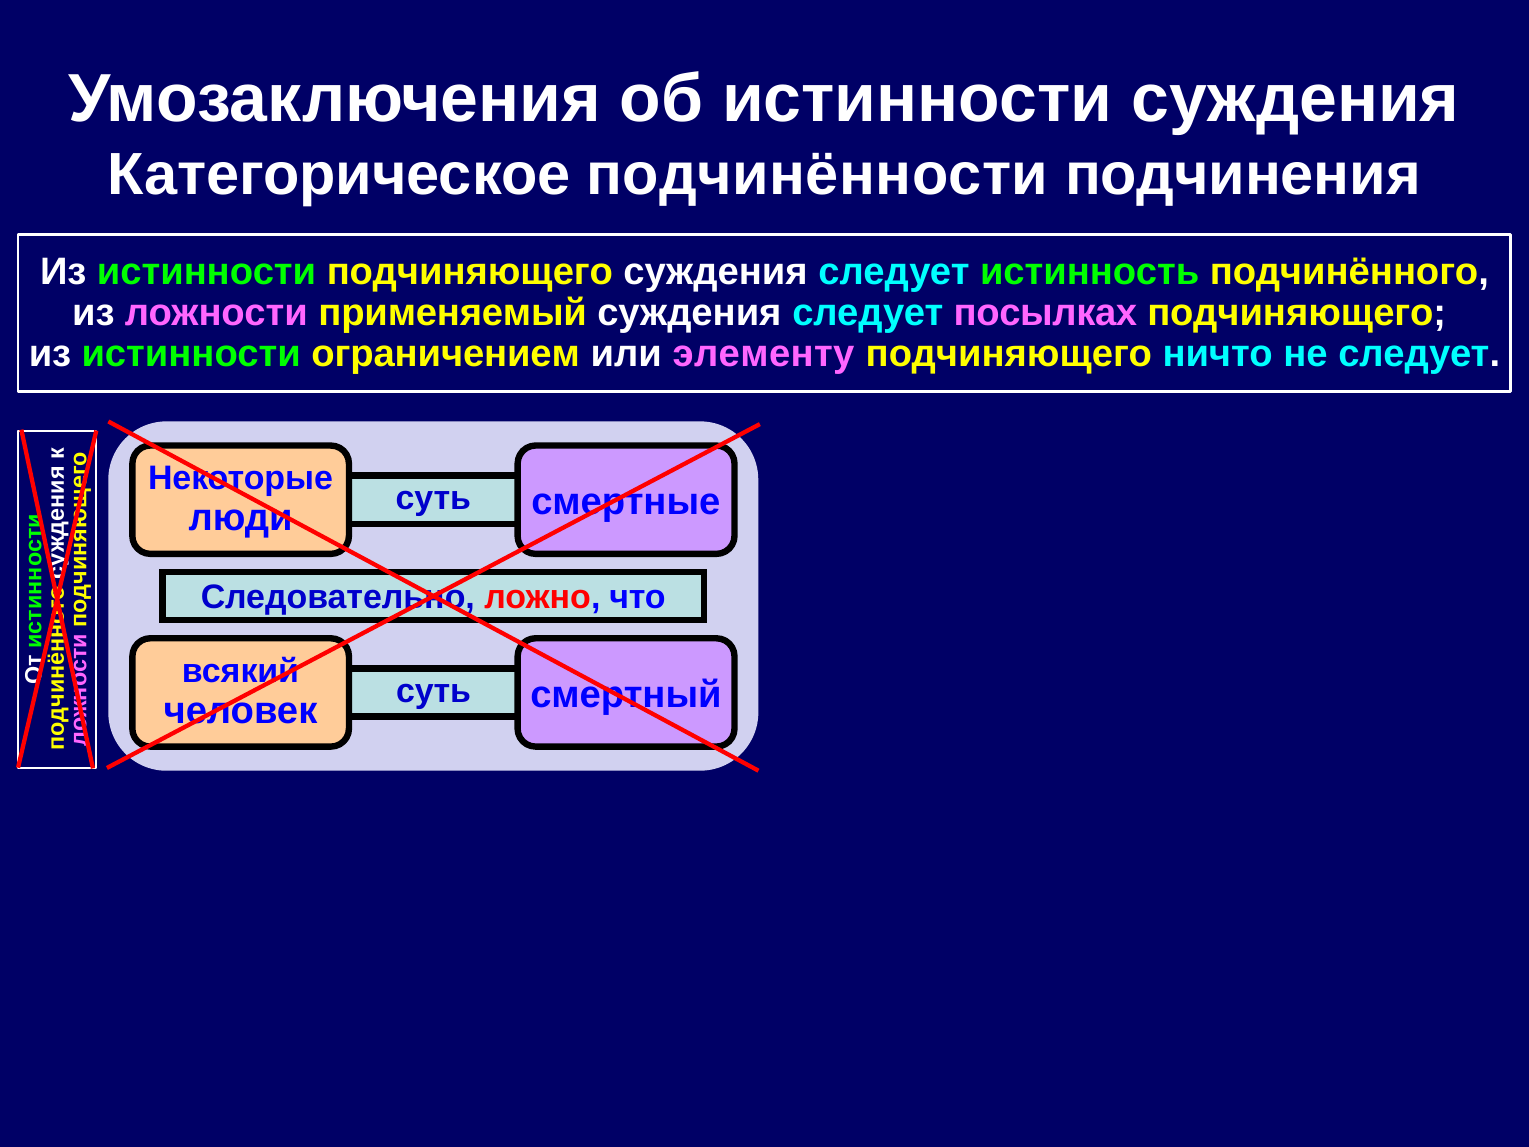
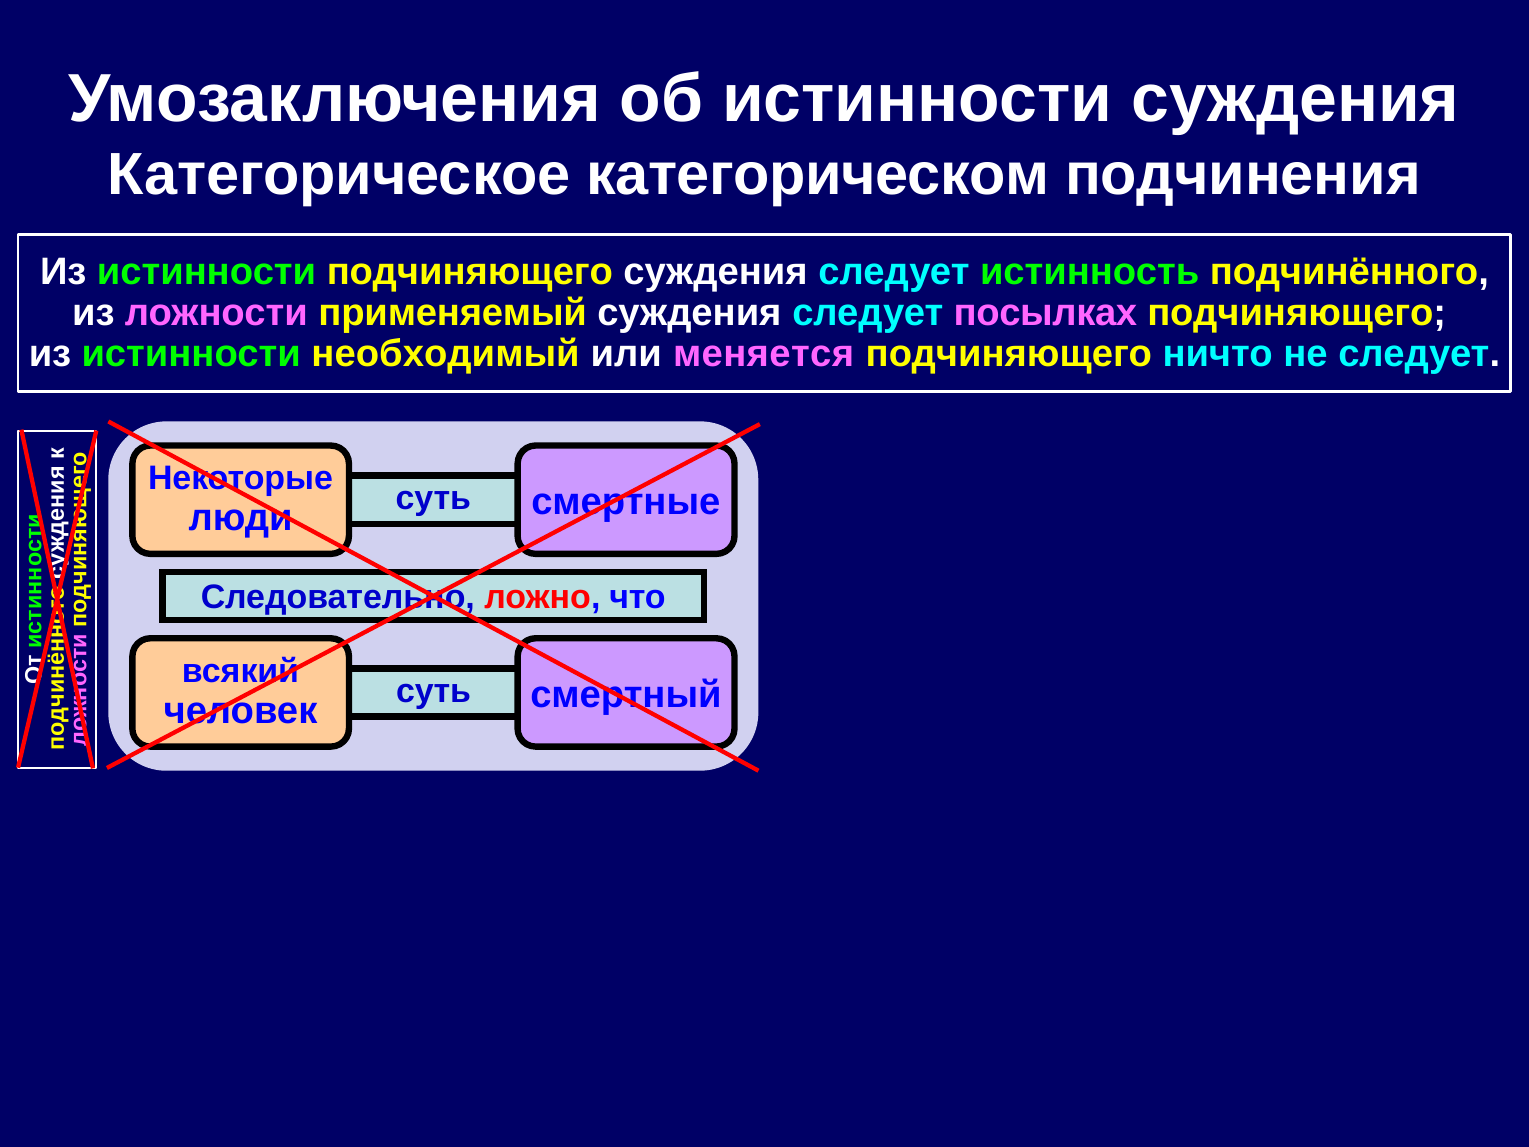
подчинённости: подчинённости -> категорическом (818, 175)
ограничением: ограничением -> необходимый (446, 354)
элементу: элементу -> меняется (764, 354)
